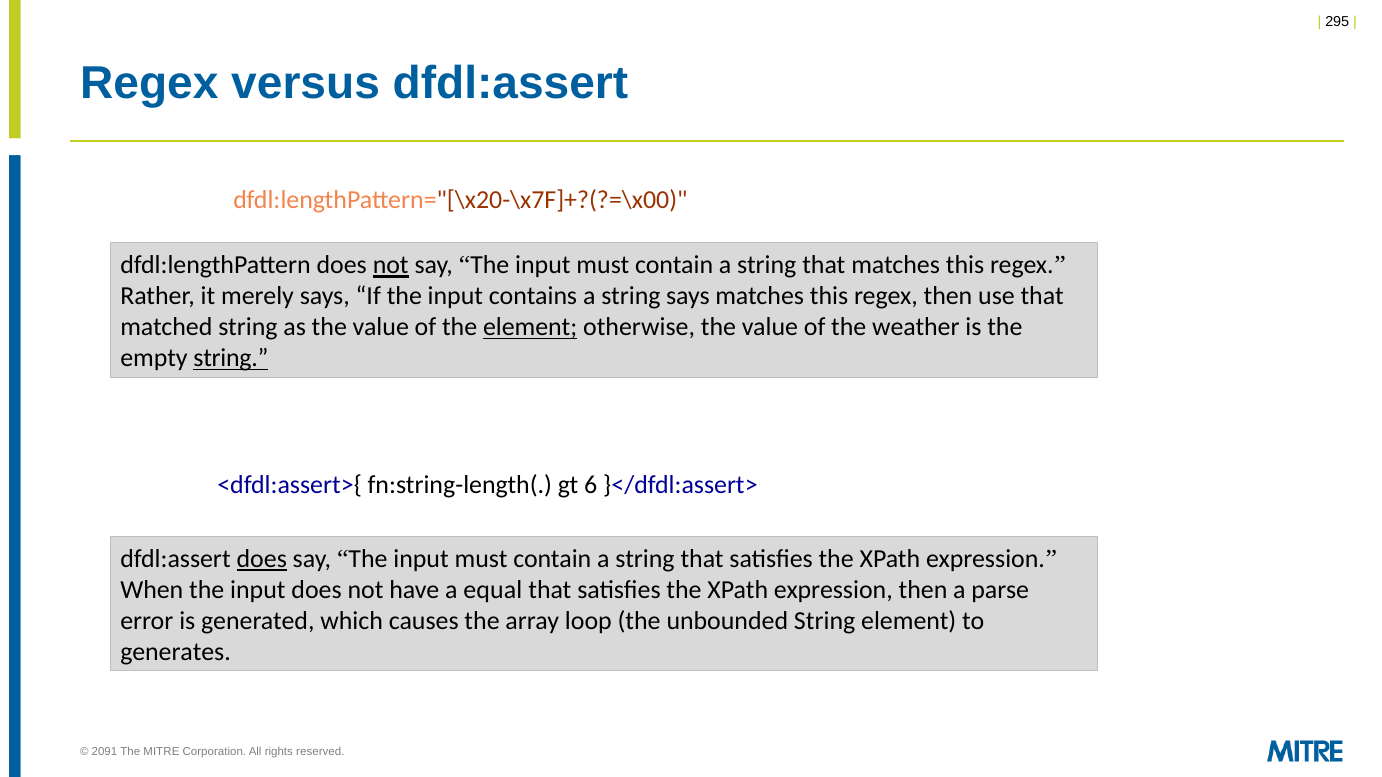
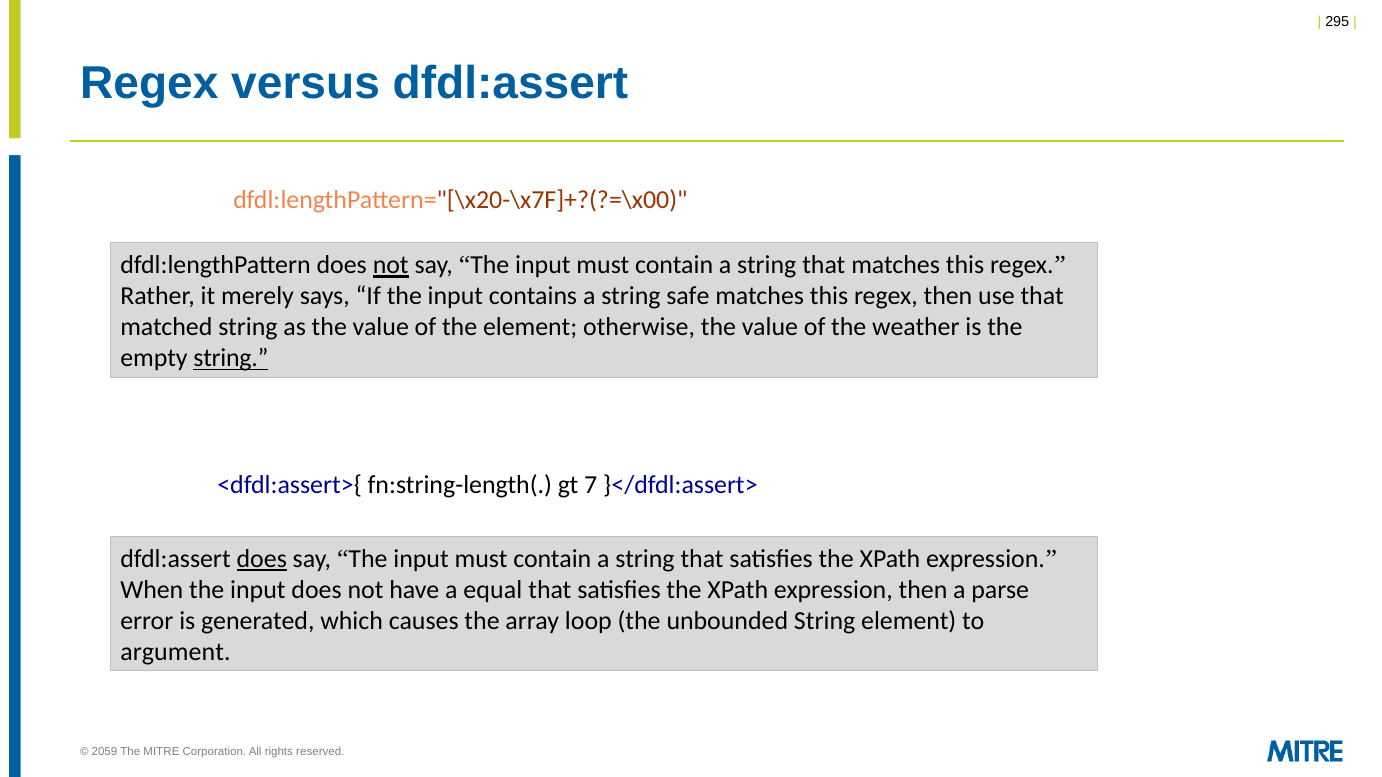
string says: says -> safe (688, 296)
element underline: present -> none (530, 327)
6: 6 -> 7 (591, 486)
generates: generates -> argument (175, 652)
2091: 2091 -> 2059 (104, 752)
